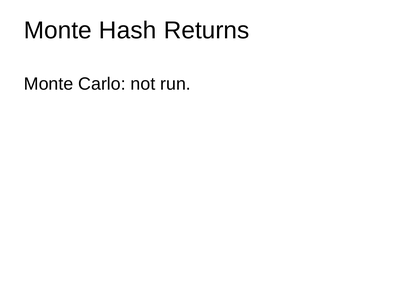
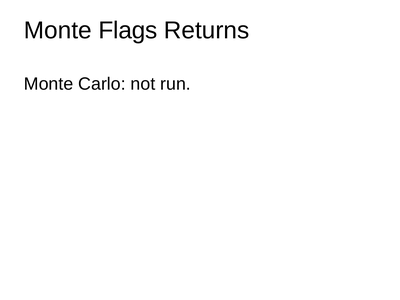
Hash: Hash -> Flags (128, 30)
